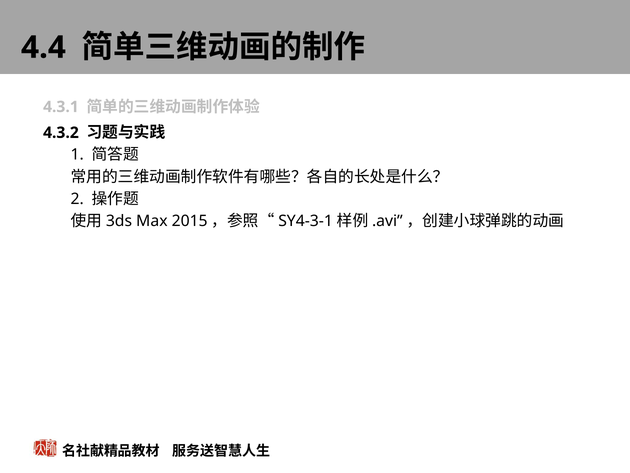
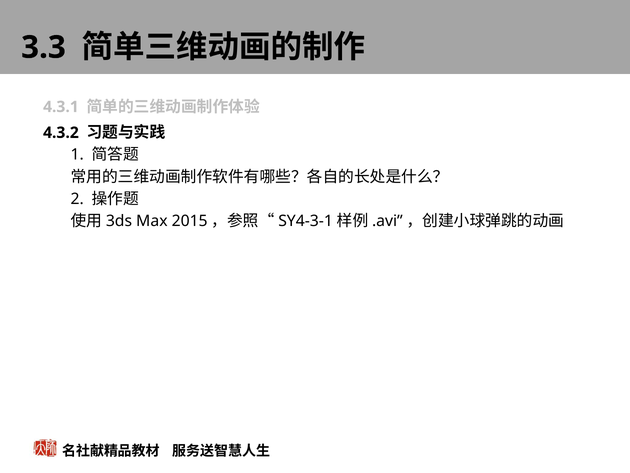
4.4: 4.4 -> 3.3 (43, 47)
